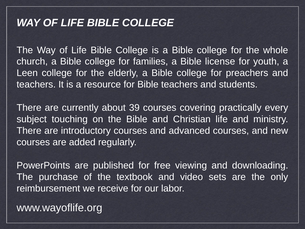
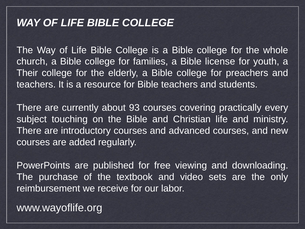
Leen: Leen -> Their (27, 73)
39: 39 -> 93 (134, 108)
